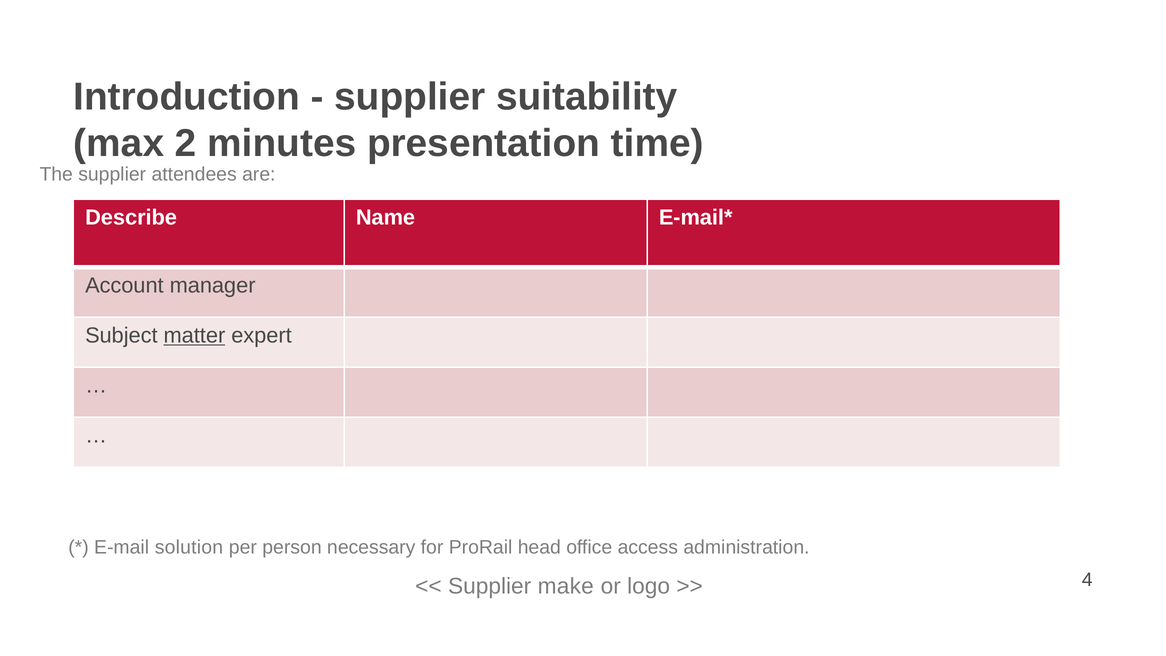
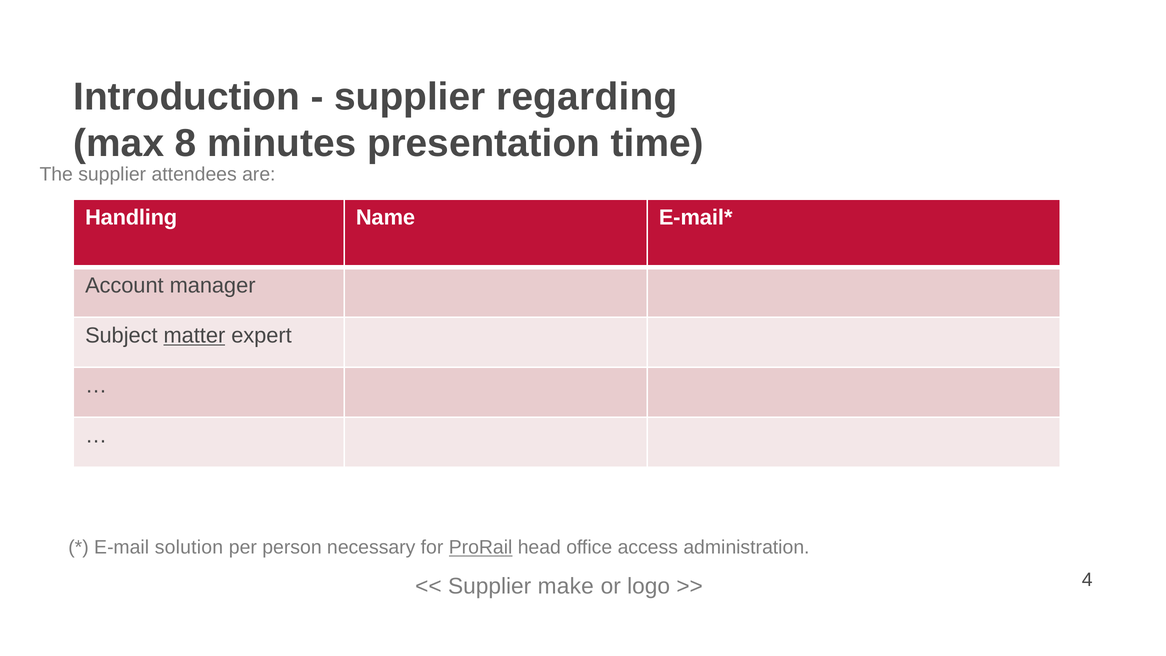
suitability: suitability -> regarding (587, 97)
2: 2 -> 8 (186, 144)
Describe: Describe -> Handling (131, 218)
ProRail underline: none -> present (481, 547)
